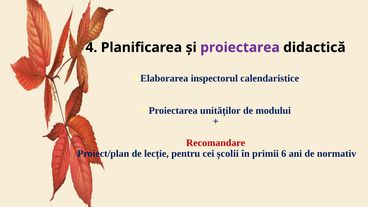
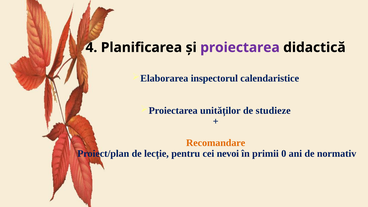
modului: modului -> studieze (273, 111)
Recomandare colour: red -> orange (216, 143)
școlii: școlii -> nevoi (228, 154)
6: 6 -> 0 (284, 154)
